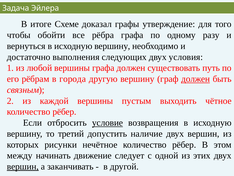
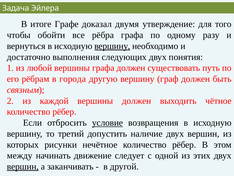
Схеме: Схеме -> Графе (67, 24)
графы: графы -> двумя (127, 24)
вершину underline: none -> present (112, 46)
условия: условия -> понятия (186, 57)
должен underline: present -> none (196, 79)
вершины пустым: пустым -> должен (137, 101)
